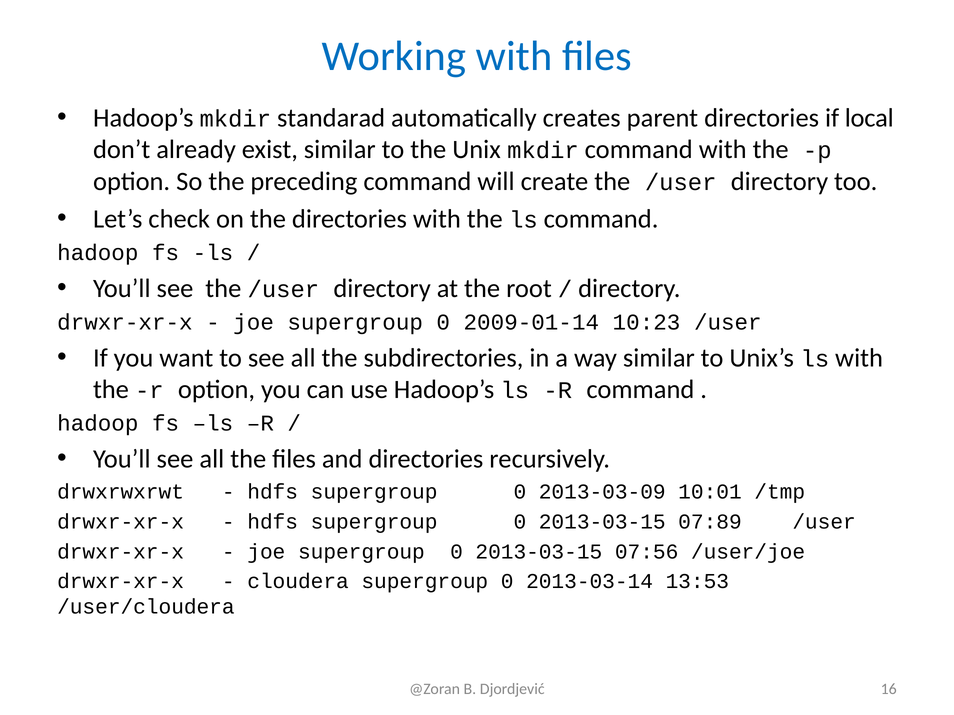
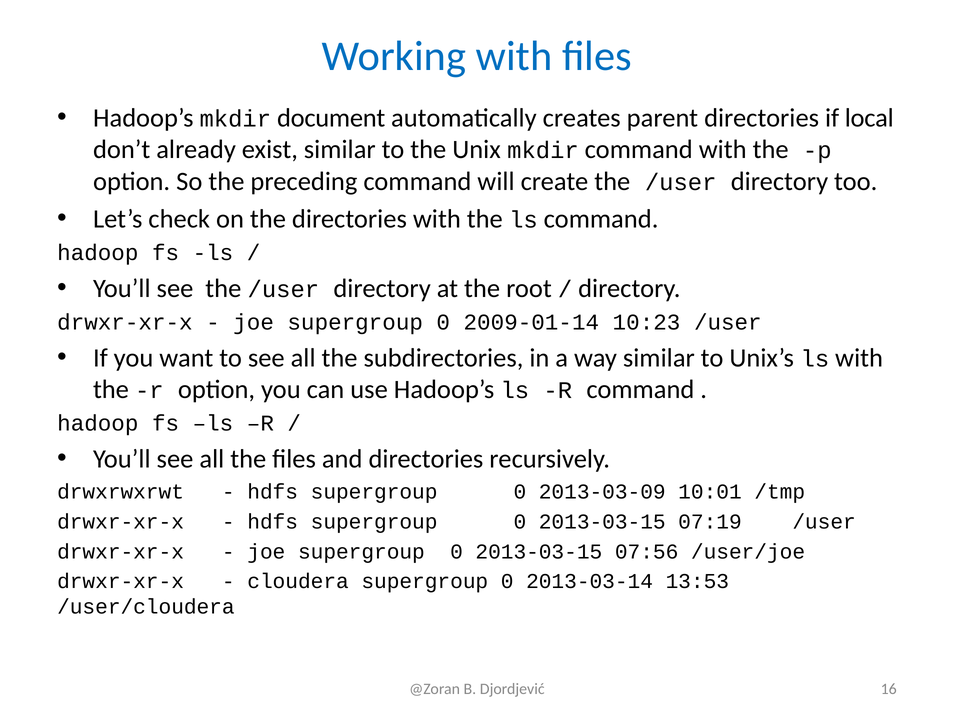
standarad: standarad -> document (331, 118)
07:89: 07:89 -> 07:19 (710, 522)
